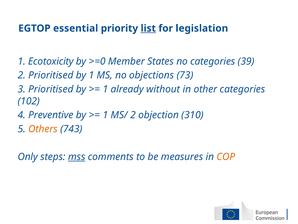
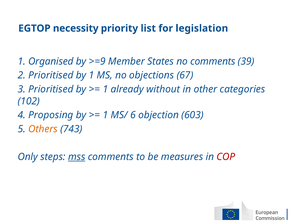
essential: essential -> necessity (76, 28)
list underline: present -> none (148, 28)
Ecotoxicity: Ecotoxicity -> Organised (51, 61)
>=0: >=0 -> >=9 (97, 61)
no categories: categories -> comments (213, 61)
73: 73 -> 67 (185, 75)
Preventive: Preventive -> Proposing (51, 115)
MS/ 2: 2 -> 6 (133, 115)
310: 310 -> 603 (192, 115)
COP colour: orange -> red (226, 157)
